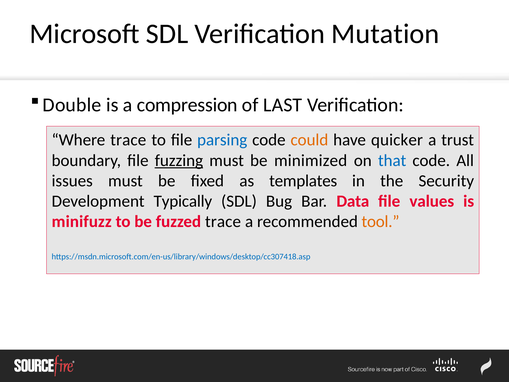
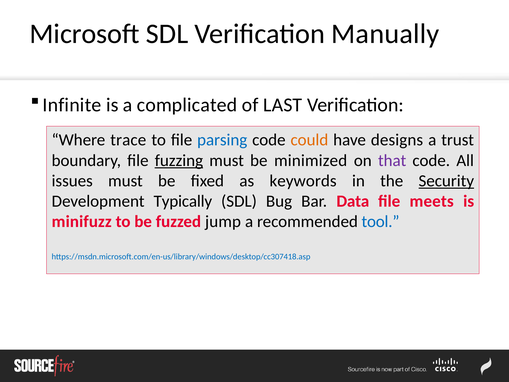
Mutation: Mutation -> Manually (385, 34)
Double: Double -> Infinite (72, 105)
compression: compression -> complicated (187, 105)
quicker: quicker -> designs (397, 140)
that colour: blue -> purple (392, 160)
templates: templates -> keywords (303, 181)
Security underline: none -> present (446, 181)
values: values -> meets (432, 201)
fuzzed trace: trace -> jump (223, 221)
tool colour: orange -> blue (381, 221)
